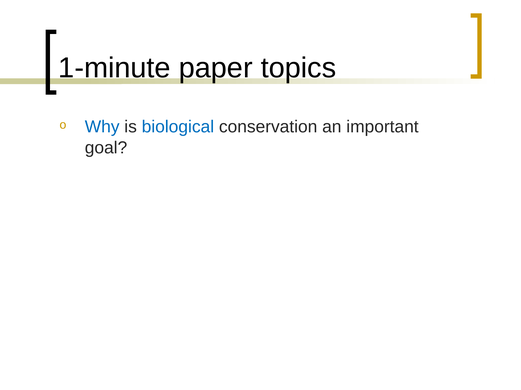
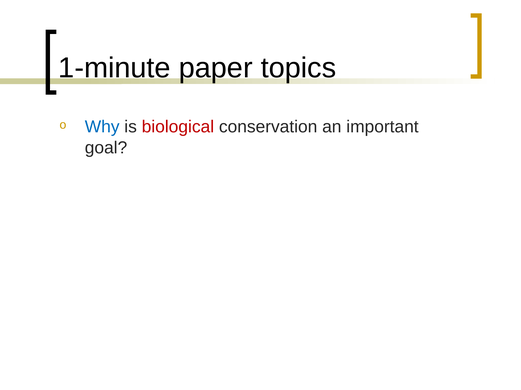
biological colour: blue -> red (178, 127)
